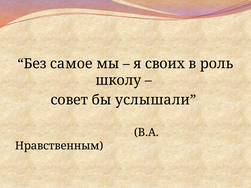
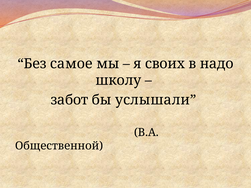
роль: роль -> надо (217, 64)
совет: совет -> забот (70, 100)
Нравственным: Нравственным -> Общественной (59, 146)
